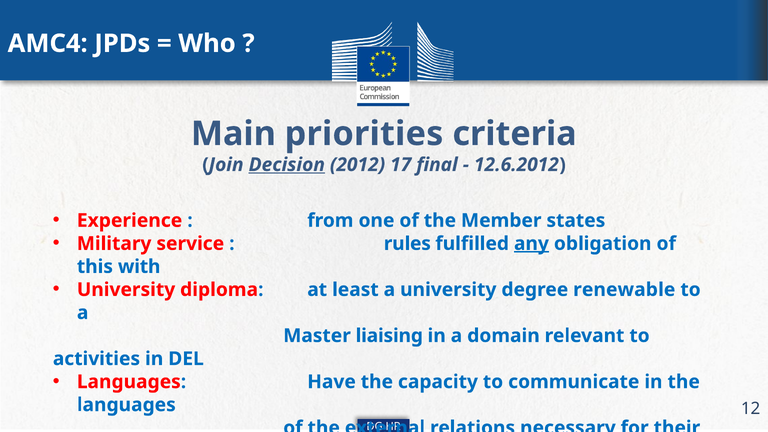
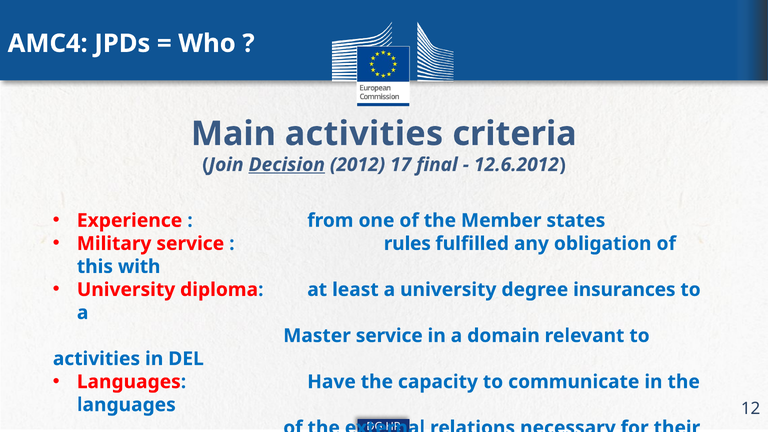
Main priorities: priorities -> activities (364, 134)
any underline: present -> none (531, 244)
renewable: renewable -> insurances (624, 290)
Master liaising: liaising -> service (389, 336)
